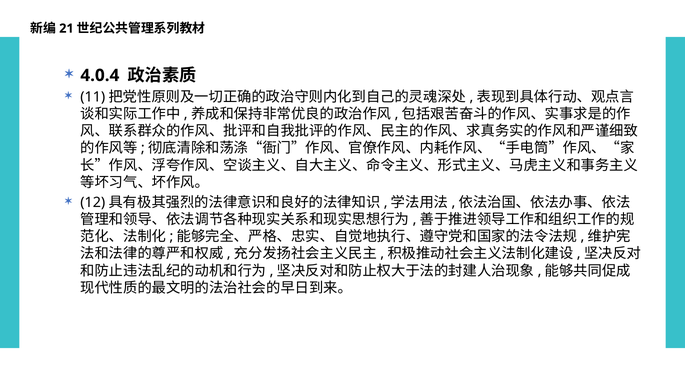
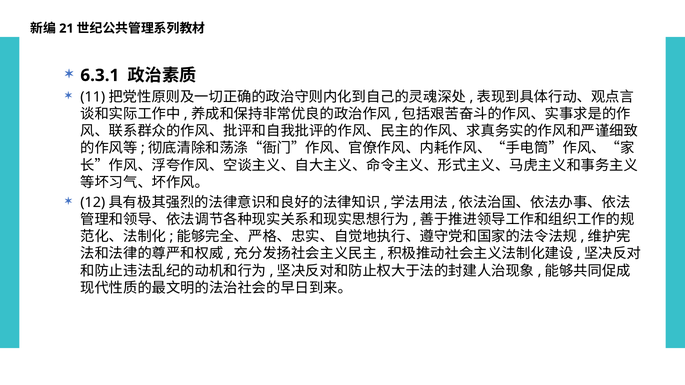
4.0.4: 4.0.4 -> 6.3.1 (100, 75)
